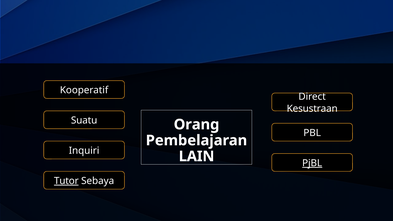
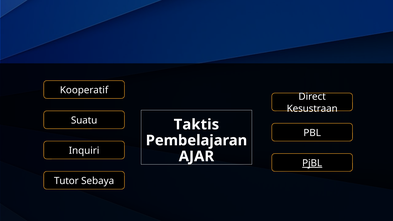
Orang: Orang -> Taktis (196, 125)
LAIN: LAIN -> AJAR (196, 156)
Tutor underline: present -> none (66, 181)
